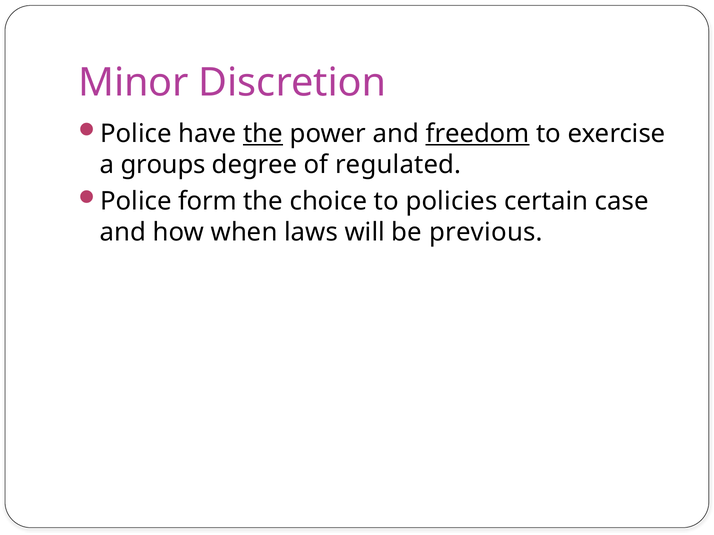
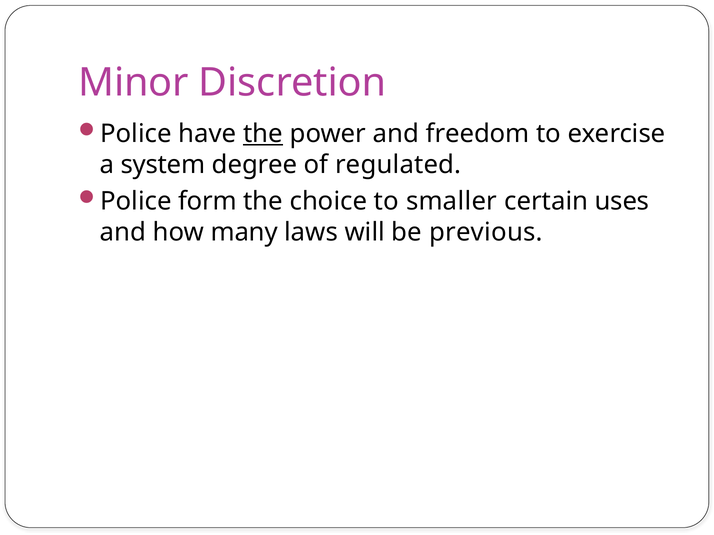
freedom underline: present -> none (478, 134)
groups: groups -> system (163, 165)
policies: policies -> smaller (451, 202)
case: case -> uses (622, 202)
when: when -> many (244, 233)
